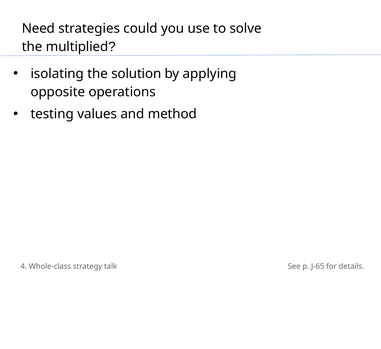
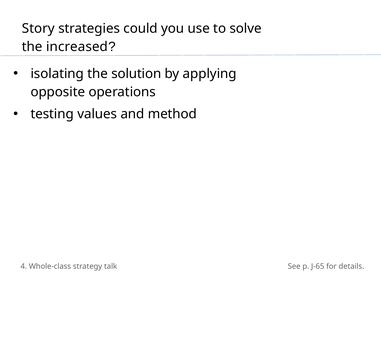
Need: Need -> Story (38, 29)
multiplied: multiplied -> increased (77, 47)
